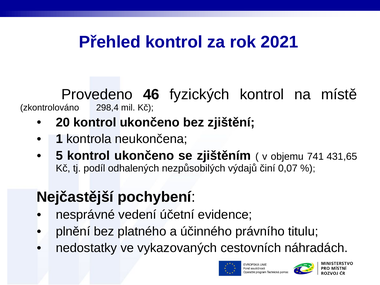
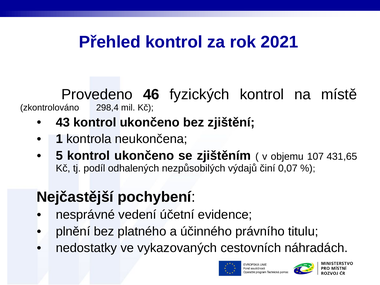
20: 20 -> 43 (63, 122)
741: 741 -> 107 (315, 157)
